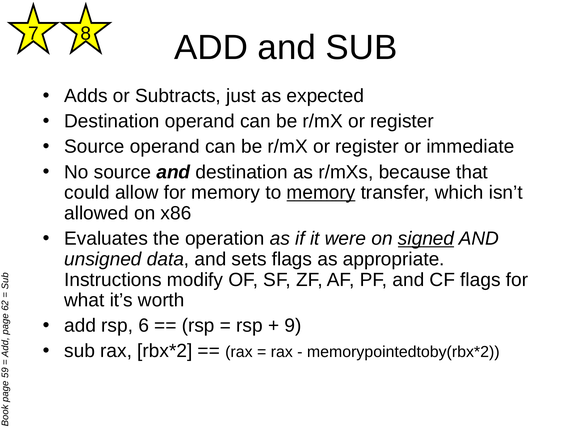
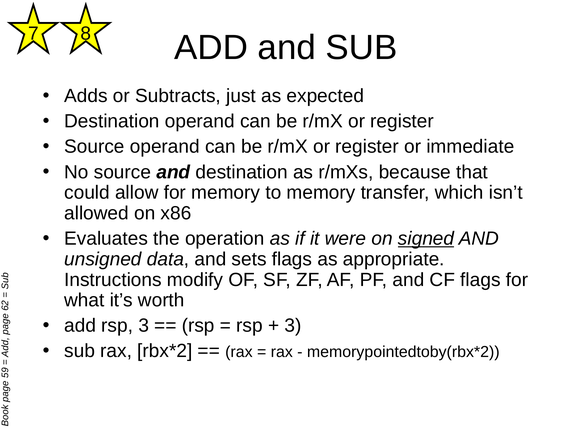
memory underline: present -> none (321, 193)
rsp 6: 6 -> 3 (144, 326)
9: 9 -> 3 (293, 326)
